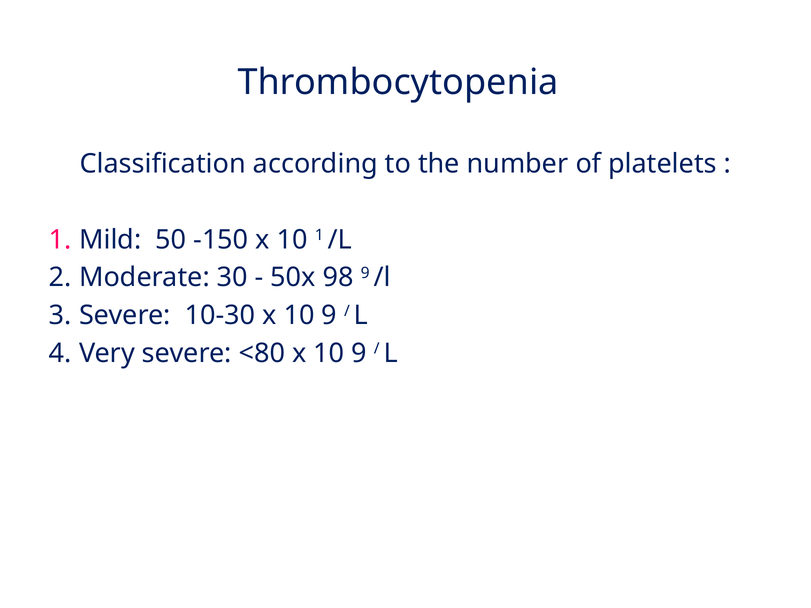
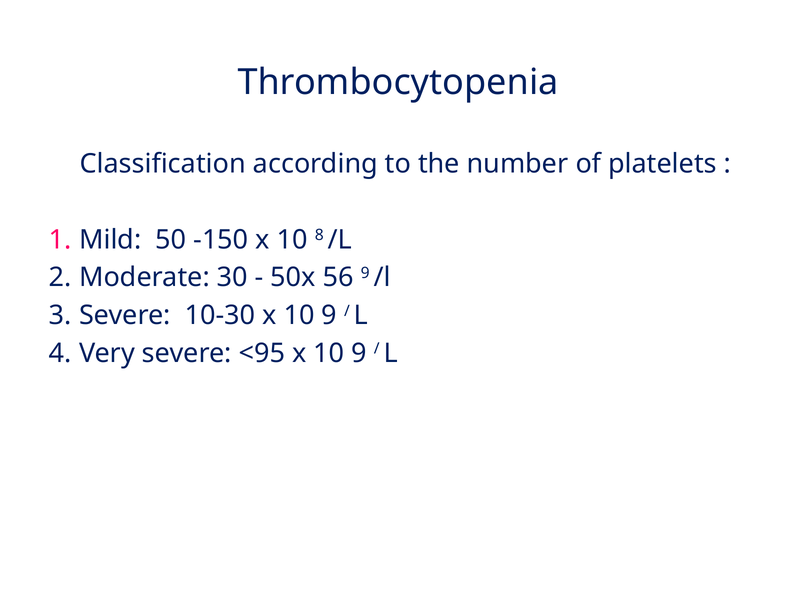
10 1: 1 -> 8 (319, 235)
98: 98 -> 56 (338, 278)
<80: <80 -> <95 (262, 353)
